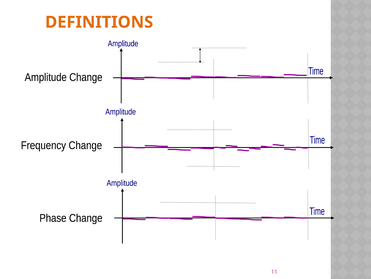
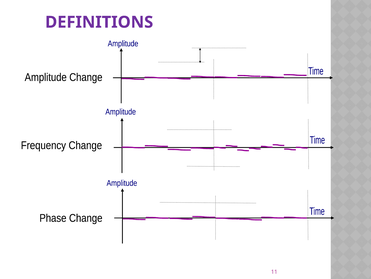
DEFINITIONS colour: orange -> purple (99, 22)
